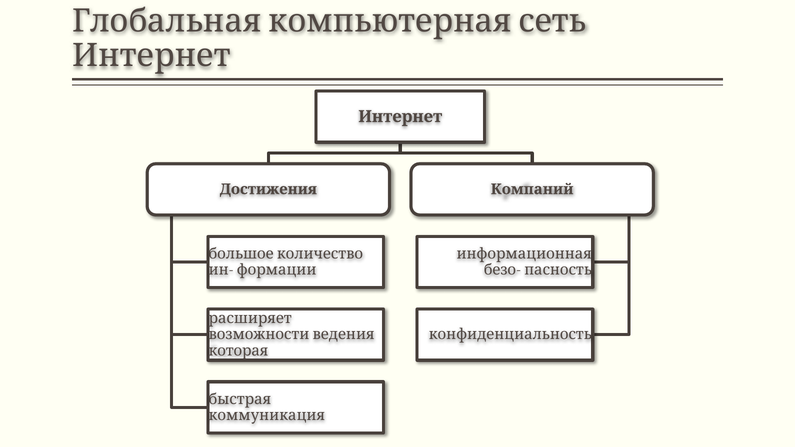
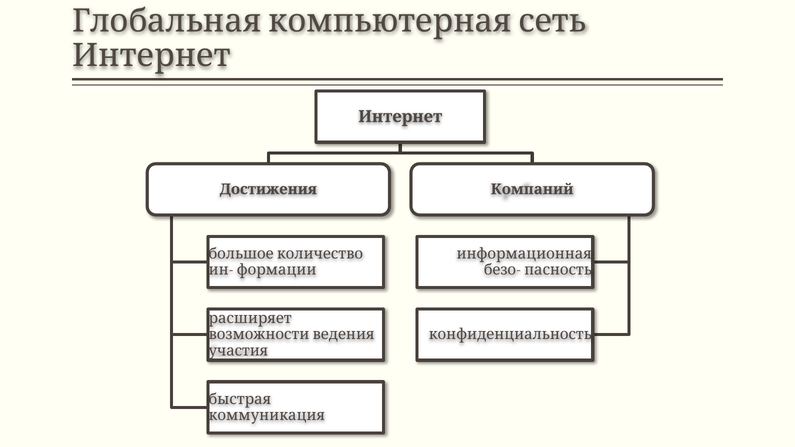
которая: которая -> участия (238, 351)
